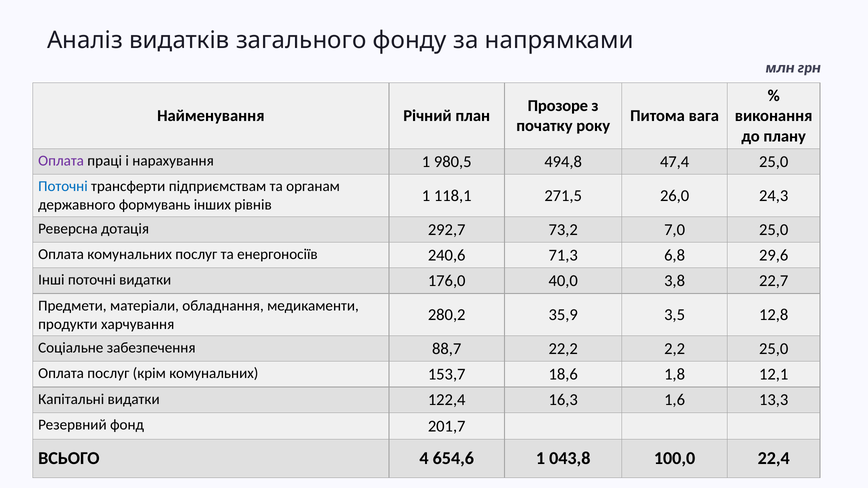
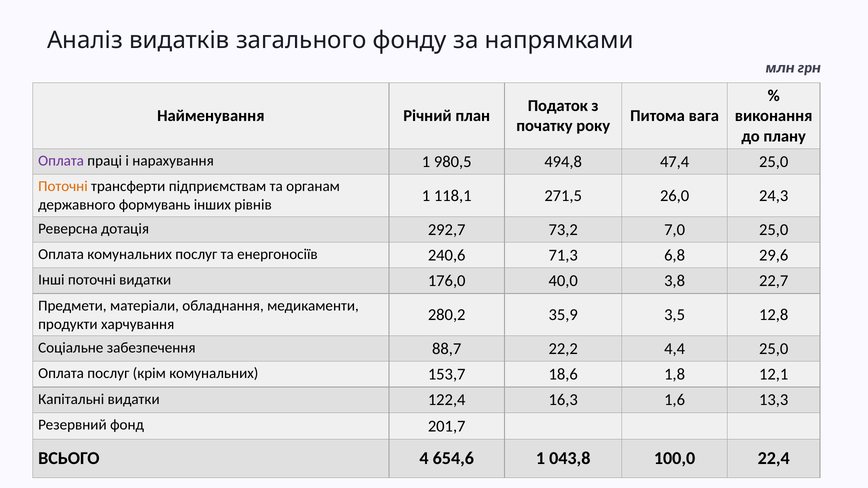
Прозоре: Прозоре -> Податок (558, 106)
Поточні colour: blue -> orange (63, 187)
2,2: 2,2 -> 4,4 (675, 349)
